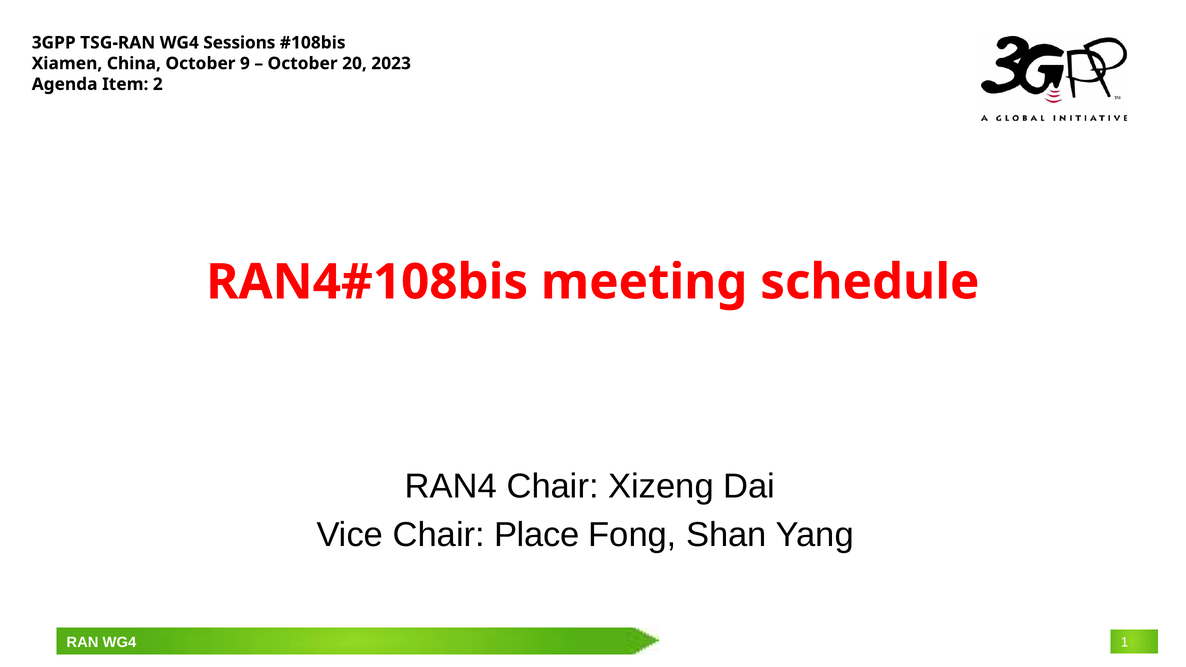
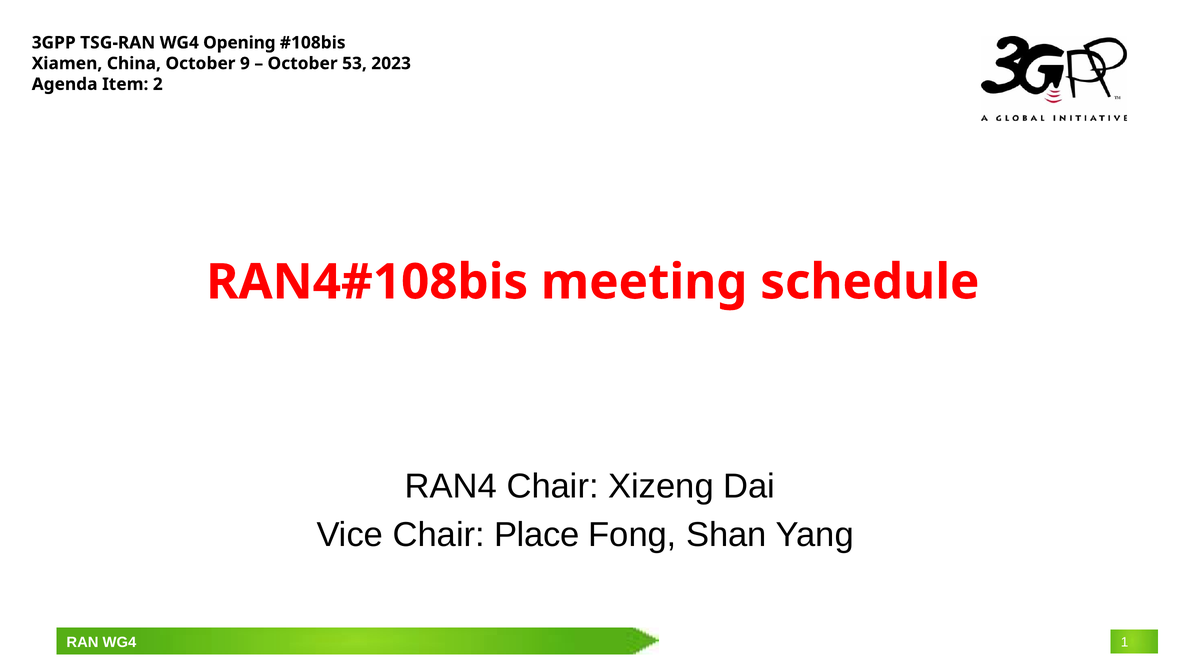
Sessions: Sessions -> Opening (239, 43)
20: 20 -> 53 (355, 63)
